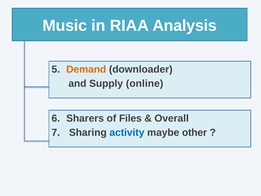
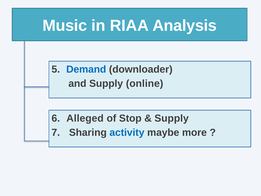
Demand colour: orange -> blue (86, 69)
Sharers: Sharers -> Alleged (85, 118)
Files: Files -> Stop (130, 118)
Overall: Overall -> Supply (172, 118)
other: other -> more (194, 132)
